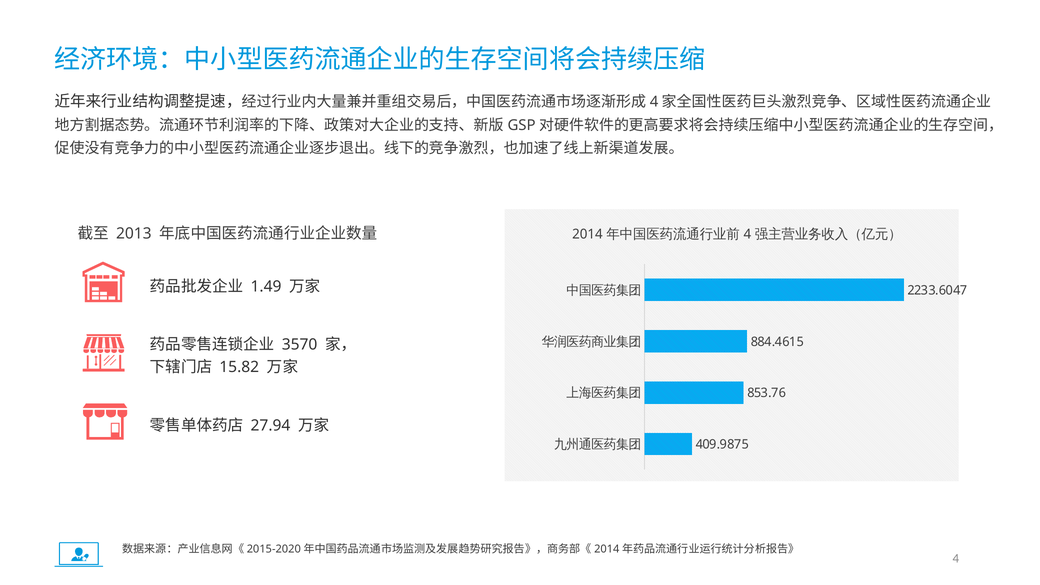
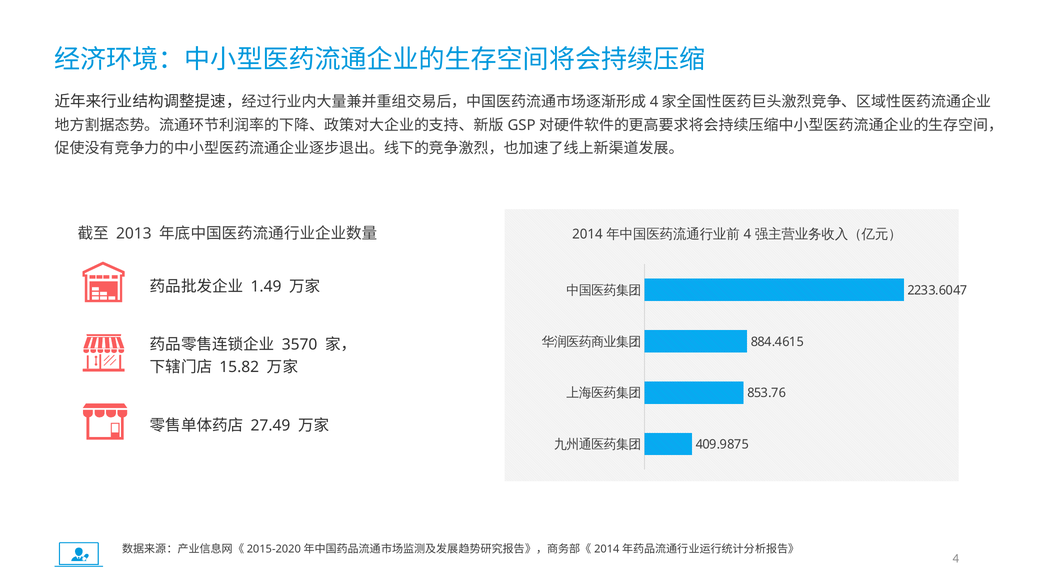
27.94: 27.94 -> 27.49 (270, 426)
